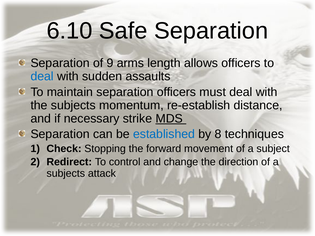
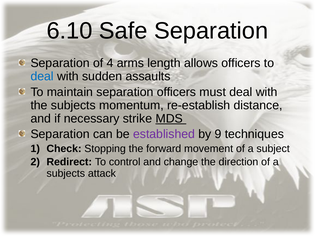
9: 9 -> 4 (110, 63)
established colour: blue -> purple (164, 134)
8: 8 -> 9 (218, 134)
